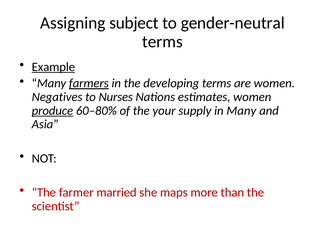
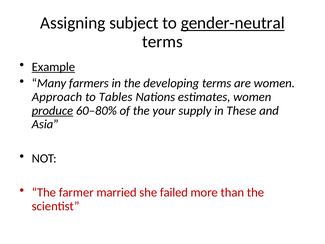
gender-neutral underline: none -> present (233, 23)
farmers underline: present -> none (89, 83)
Negatives: Negatives -> Approach (57, 97)
Nurses: Nurses -> Tables (116, 97)
in Many: Many -> These (241, 111)
maps: maps -> failed (174, 192)
